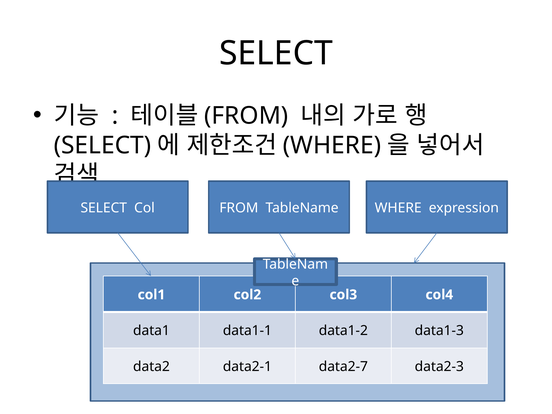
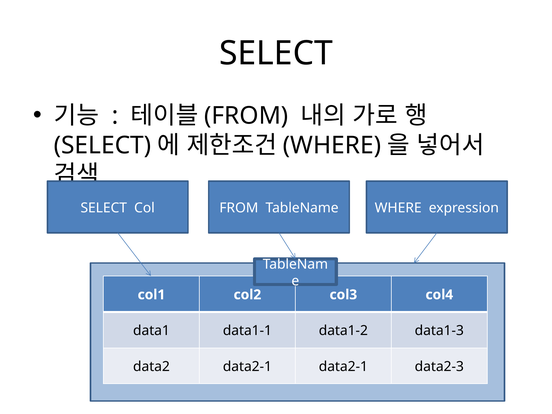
data2-1 data2-7: data2-7 -> data2-1 (343, 367)
